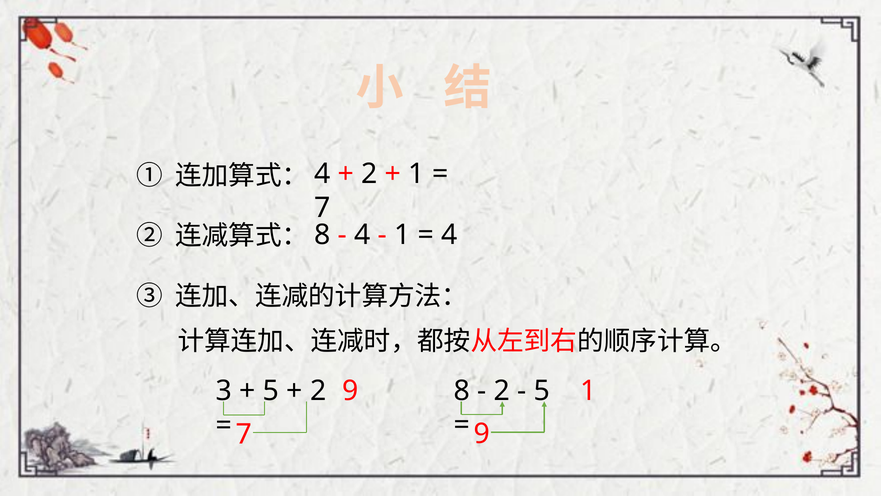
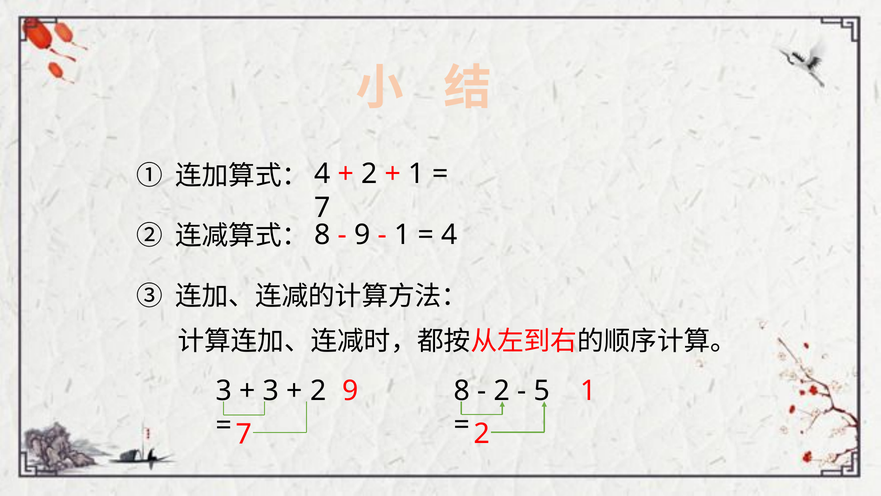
4: 4 -> 9 (362, 235)
5: 5 -> 3 (271, 391)
9: 9 -> 2 (482, 434)
